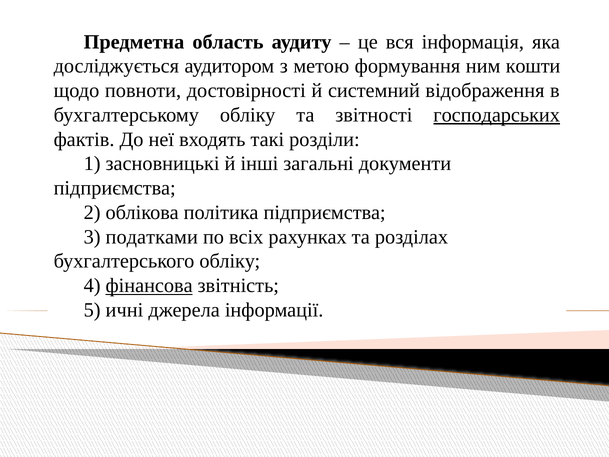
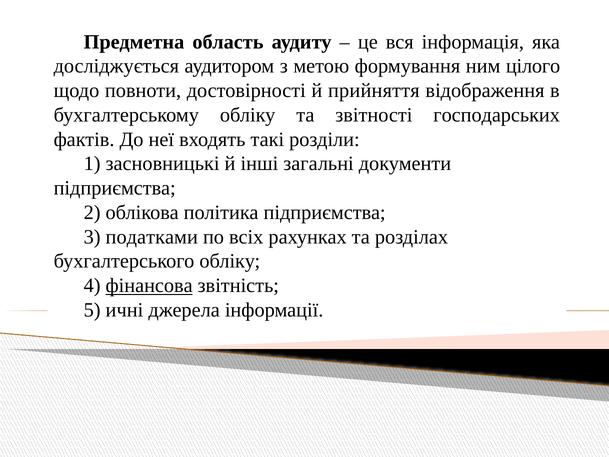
кошти: кошти -> цілого (533, 66)
системний: системний -> прийняття (374, 91)
господарських underline: present -> none (497, 115)
